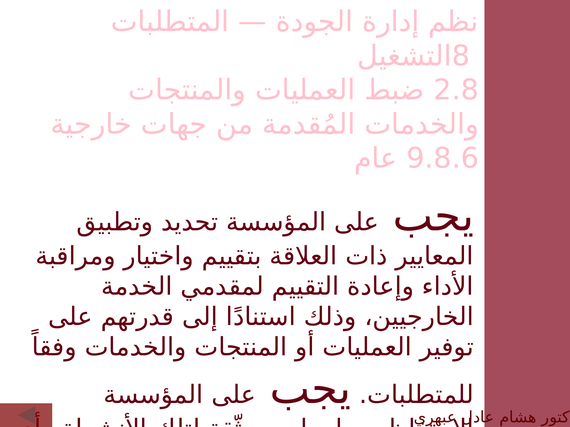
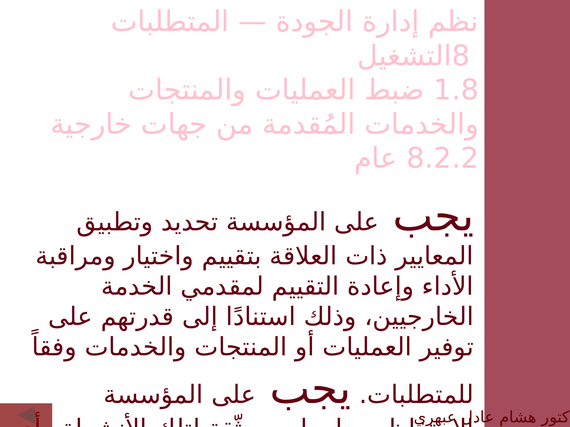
2.8: 2.8 -> 1.8 (456, 90)
9.8.6: 9.8.6 -> 8.2.2 (443, 159)
